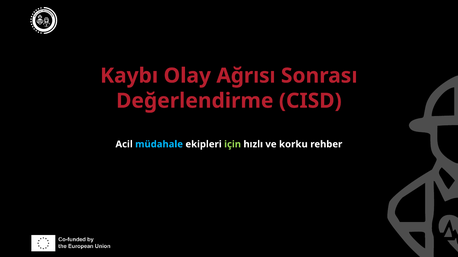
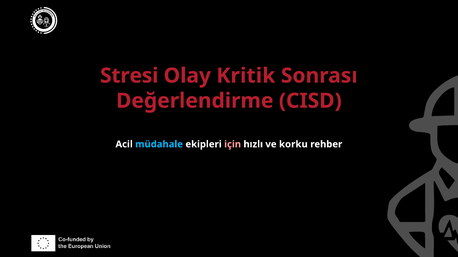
Kaybı: Kaybı -> Stresi (129, 76)
Ağrısı: Ağrısı -> Kritik (246, 76)
için colour: light green -> pink (233, 145)
